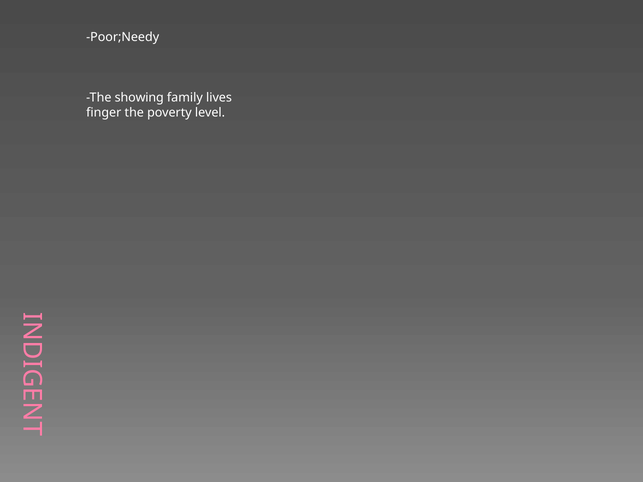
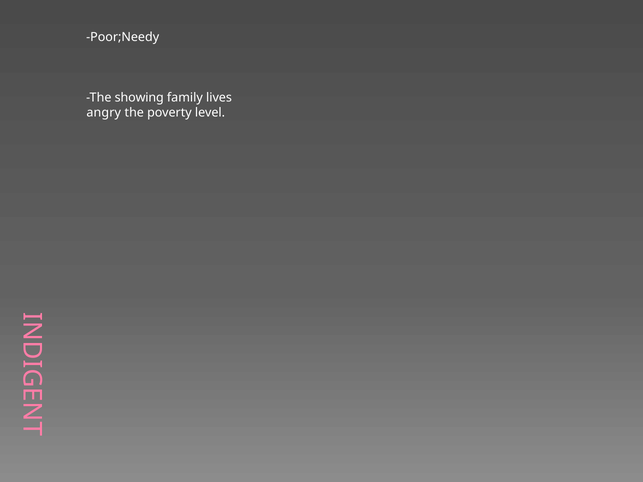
finger: finger -> angry (104, 112)
